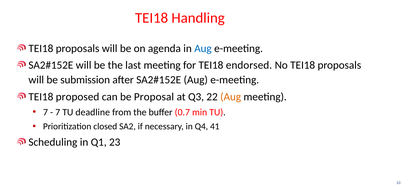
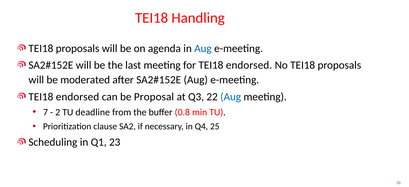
submission: submission -> moderated (85, 80)
proposed: proposed -> endorsed (78, 97)
Aug colour: orange -> blue (231, 97)
7: 7 -> 2 (58, 112)
0.7: 0.7 -> 0.8 (182, 112)
closed: closed -> clause (105, 126)
41: 41 -> 25 (215, 126)
